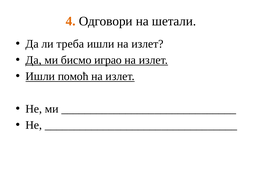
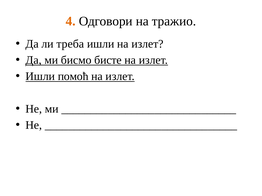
шетали: шетали -> тражио (174, 21)
играо: играо -> бисте (108, 60)
